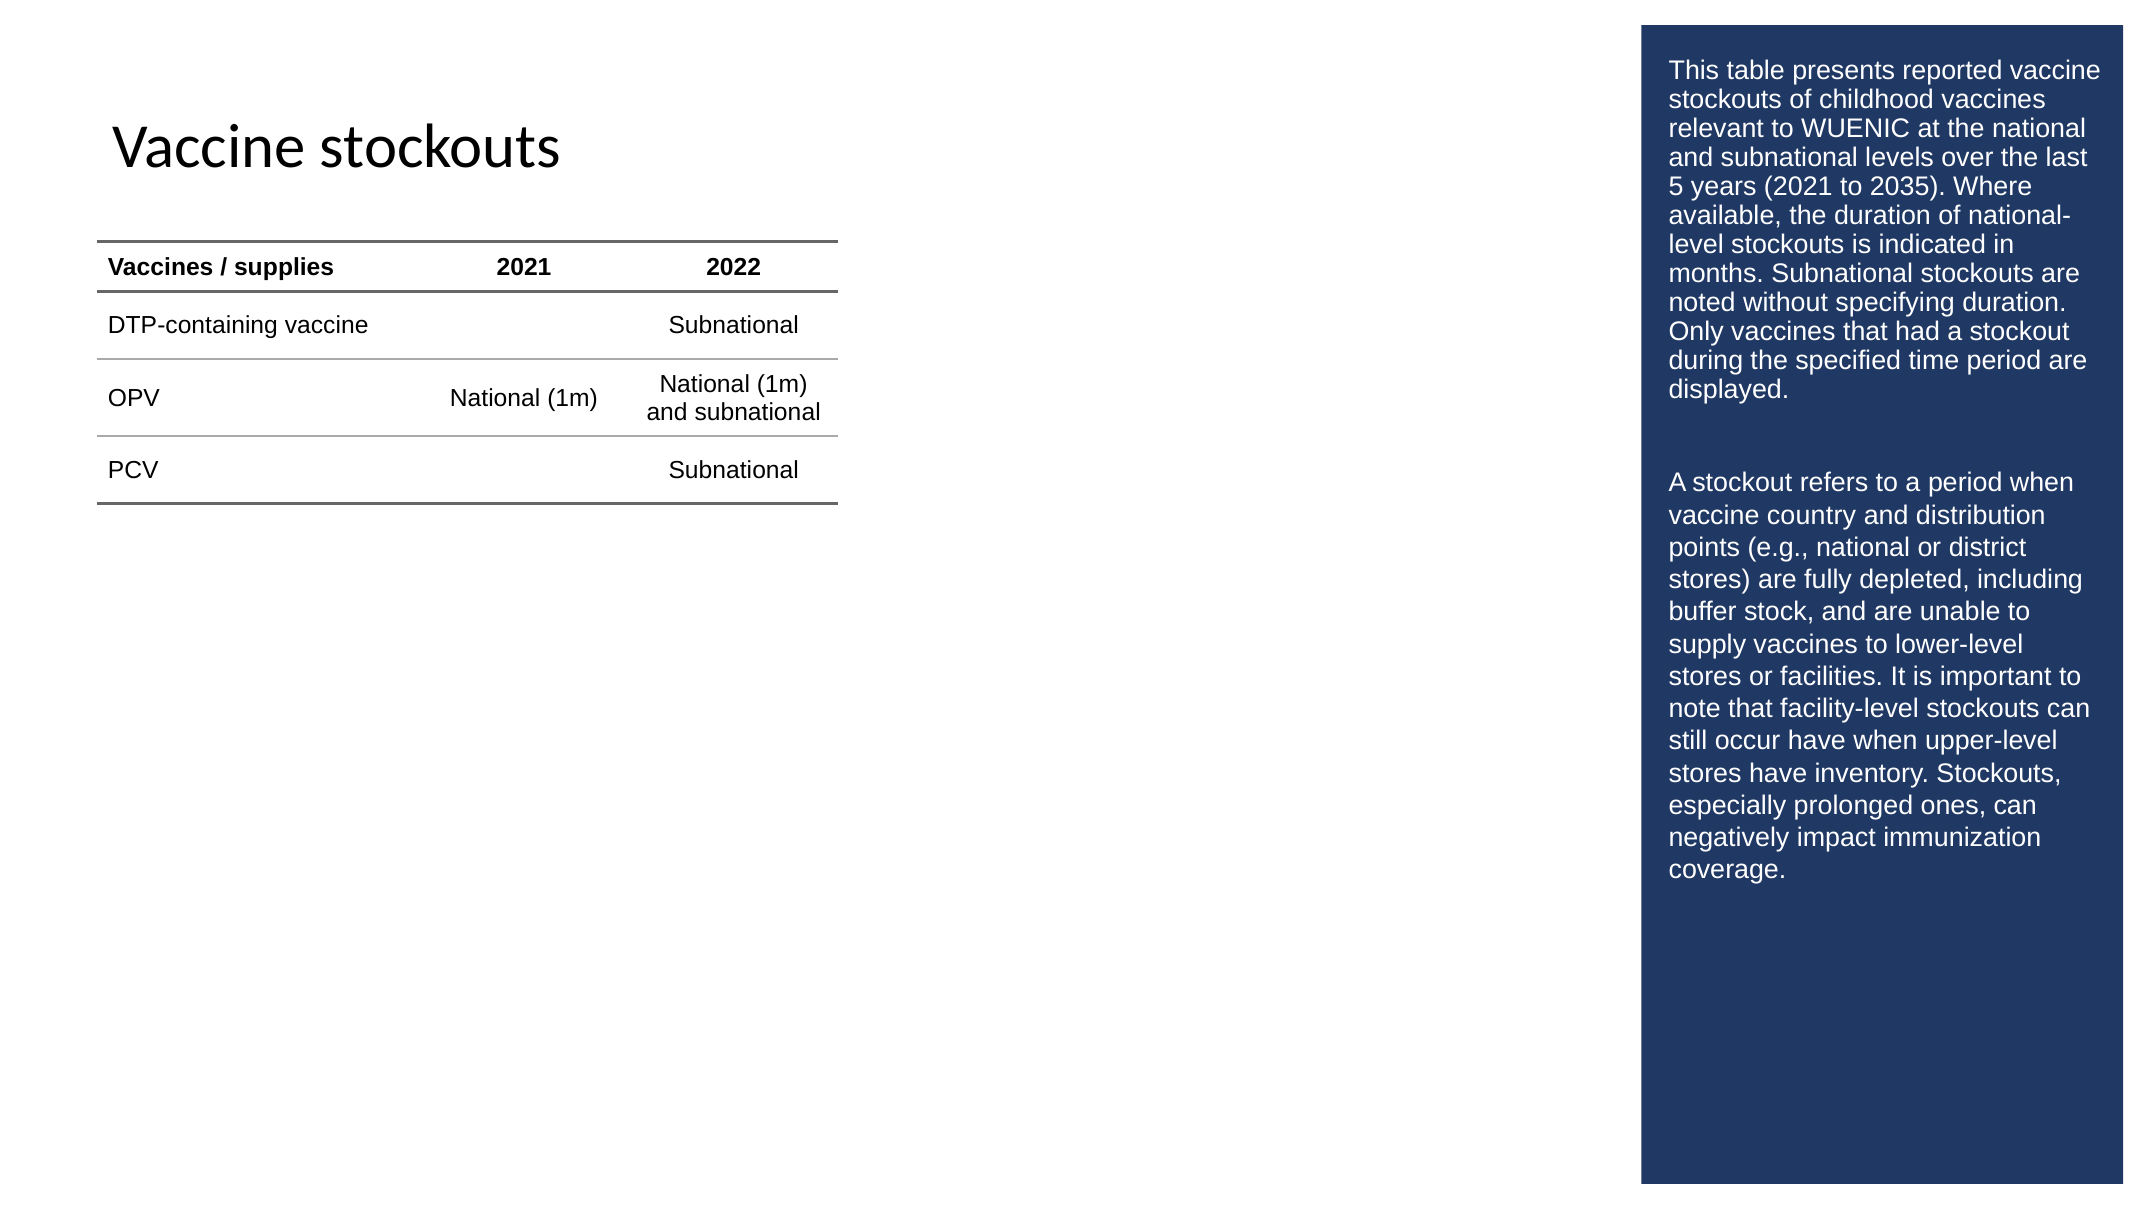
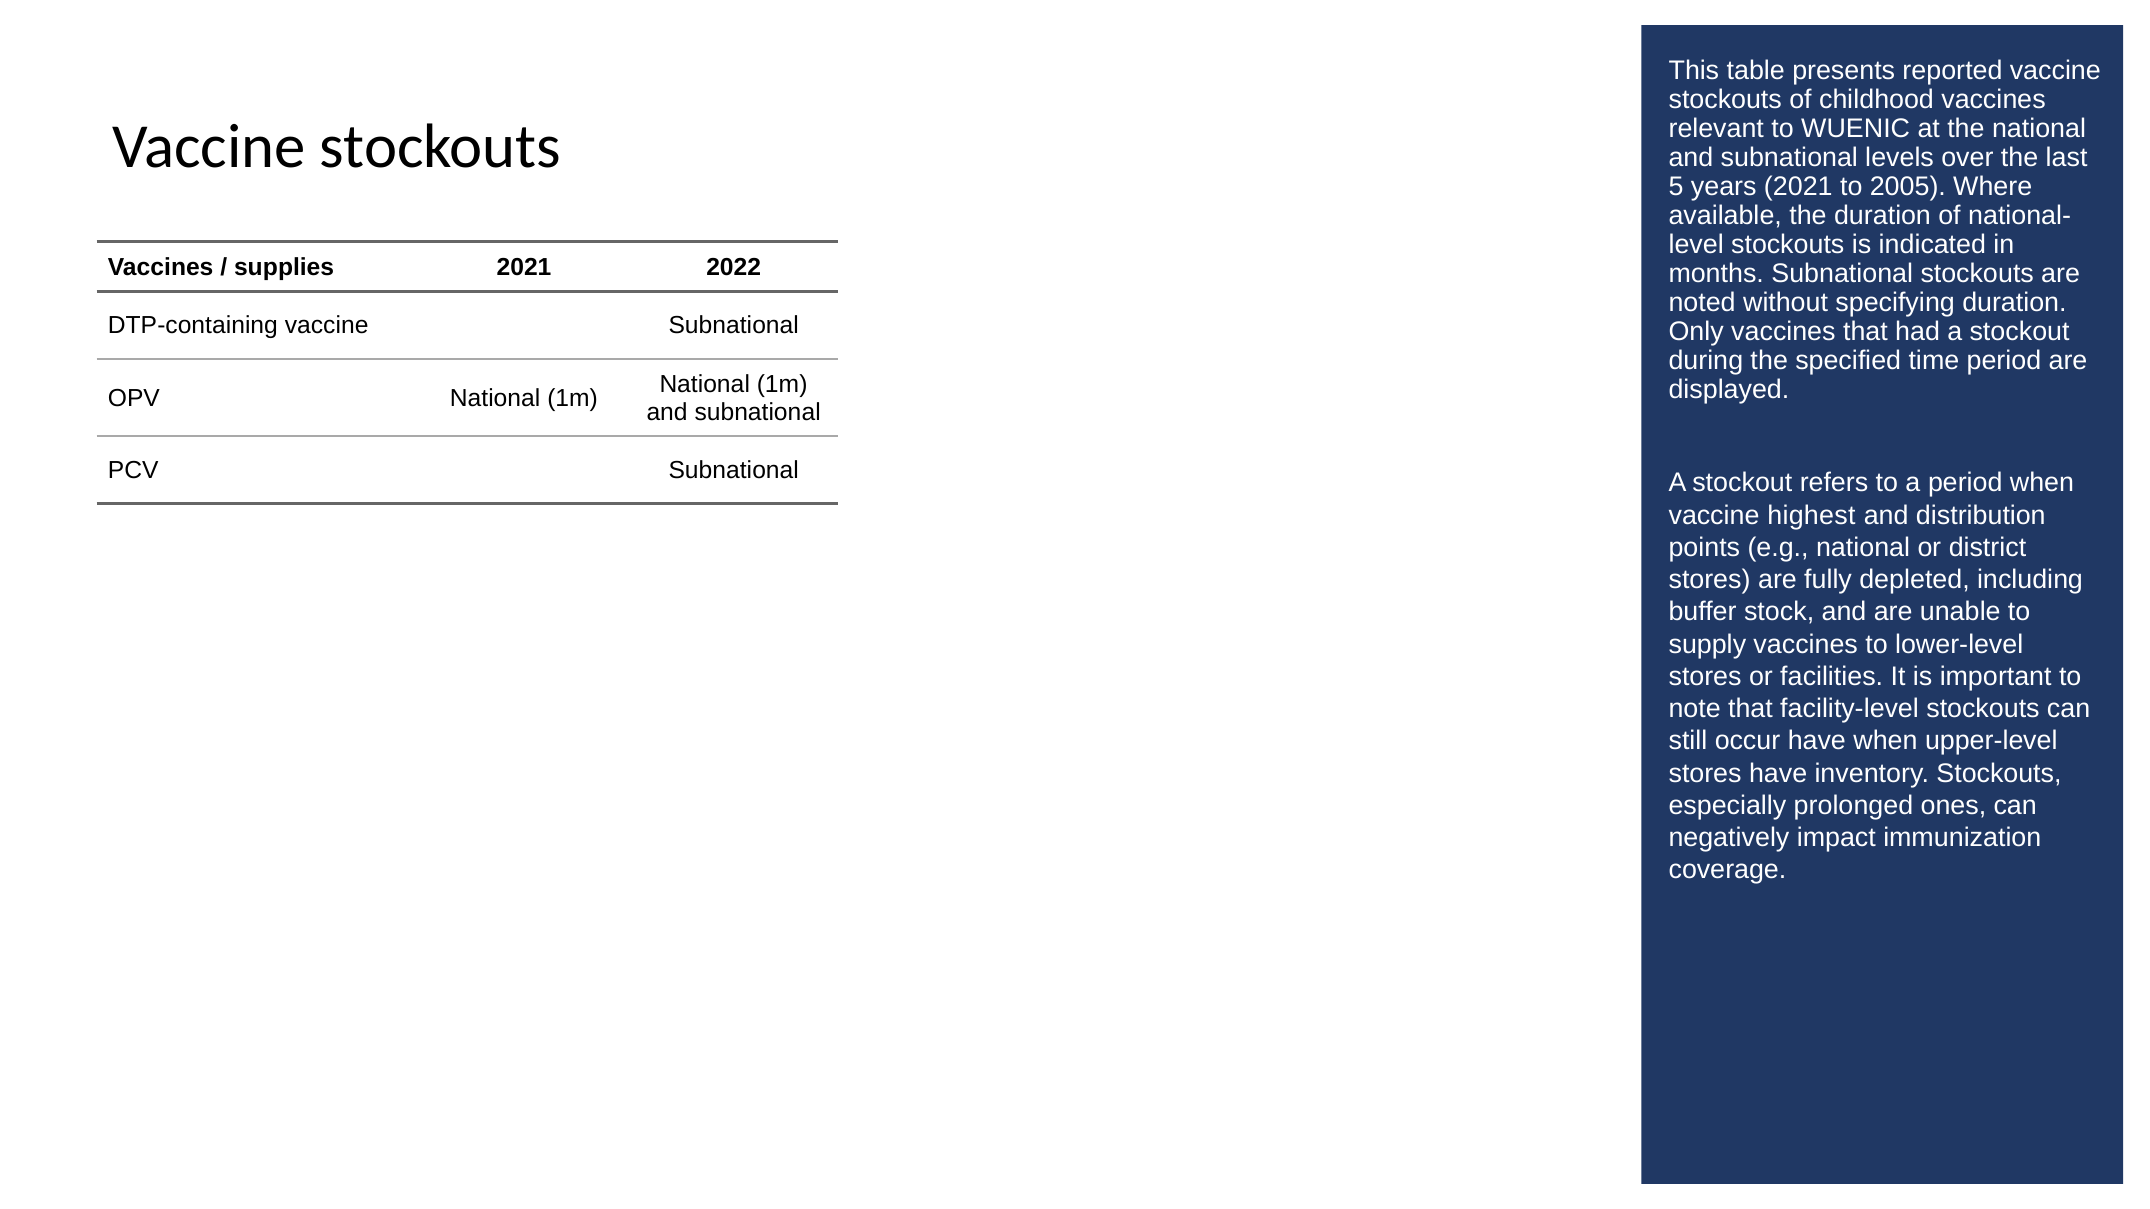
2035: 2035 -> 2005 (1908, 187)
country: country -> highest (1811, 515)
